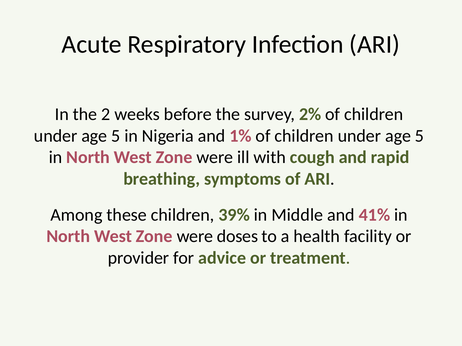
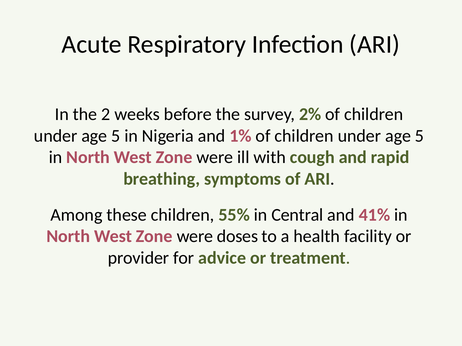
39%: 39% -> 55% (234, 215)
Middle: Middle -> Central (297, 215)
